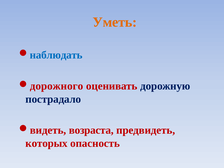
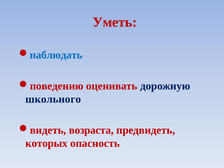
Уметь colour: orange -> red (115, 22)
дорожного: дорожного -> поведению (57, 86)
пострадало: пострадало -> школьного (53, 99)
